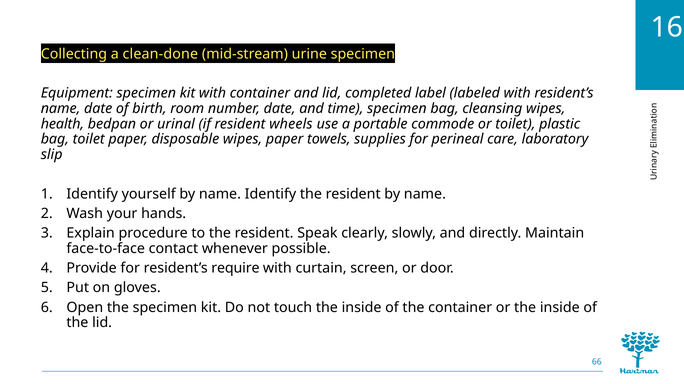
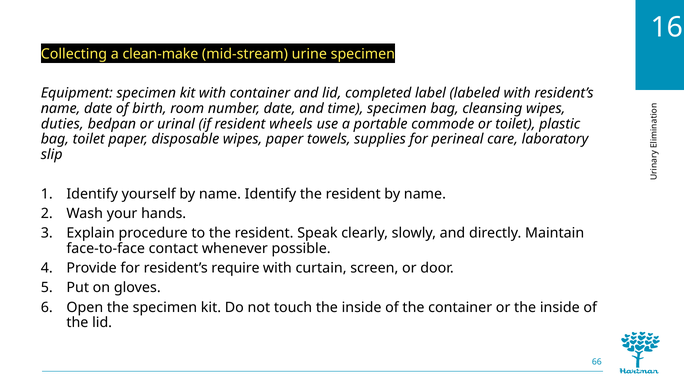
clean-done: clean-done -> clean-make (160, 54)
health: health -> duties (62, 124)
